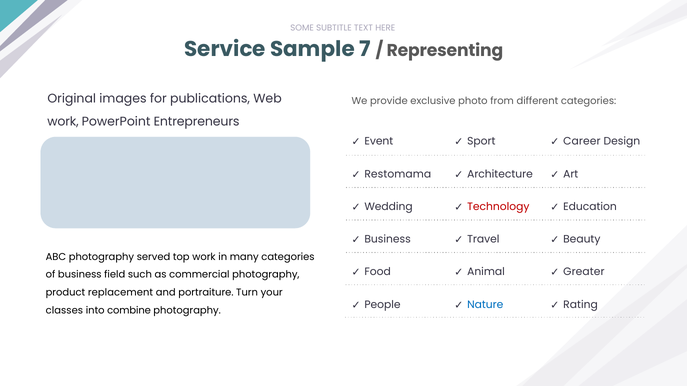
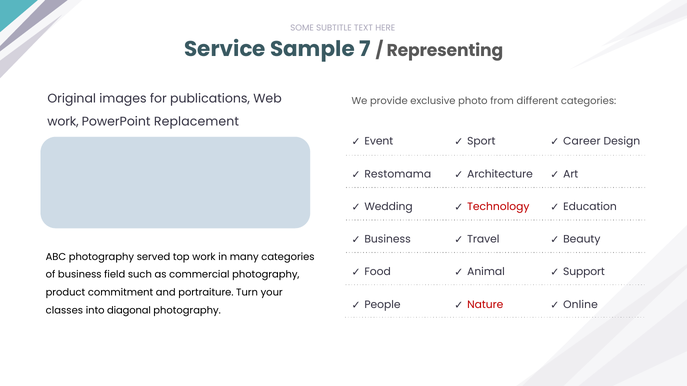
Entrepreneurs: Entrepreneurs -> Replacement (196, 122)
Greater: Greater -> Support (584, 272)
replacement: replacement -> commitment (121, 293)
Nature colour: blue -> red (485, 305)
Rating: Rating -> Online (580, 305)
combine: combine -> diagonal (129, 311)
